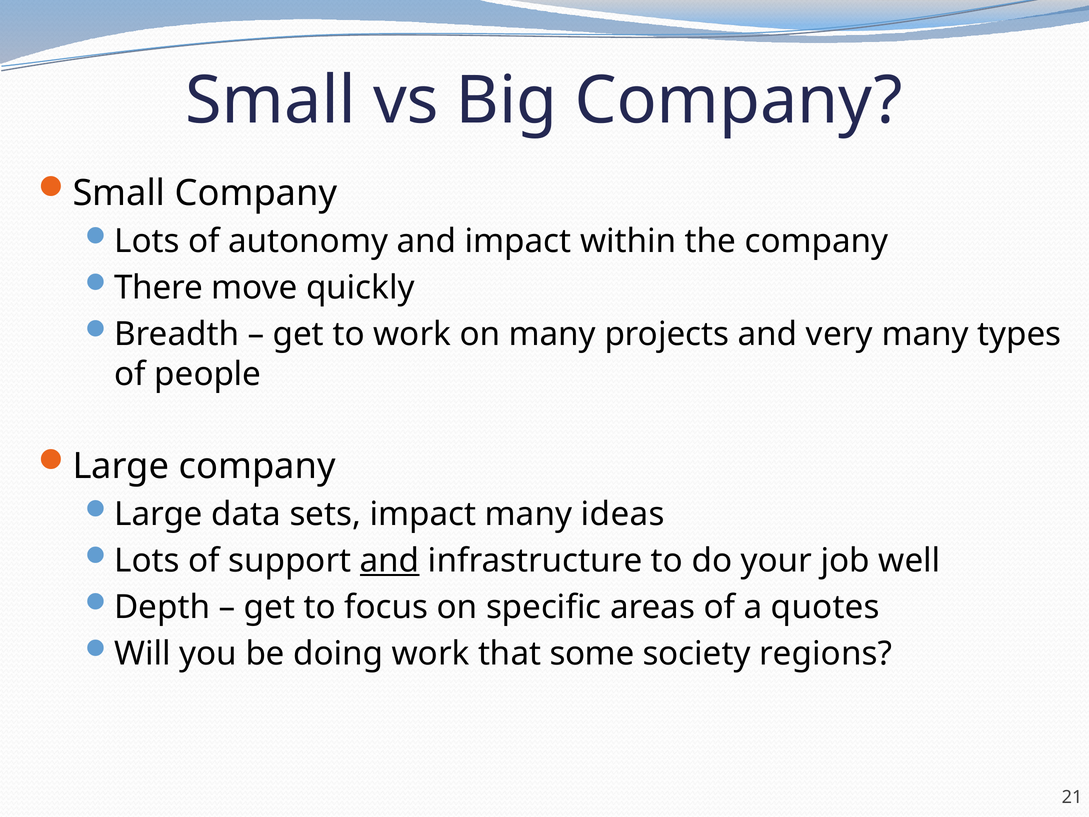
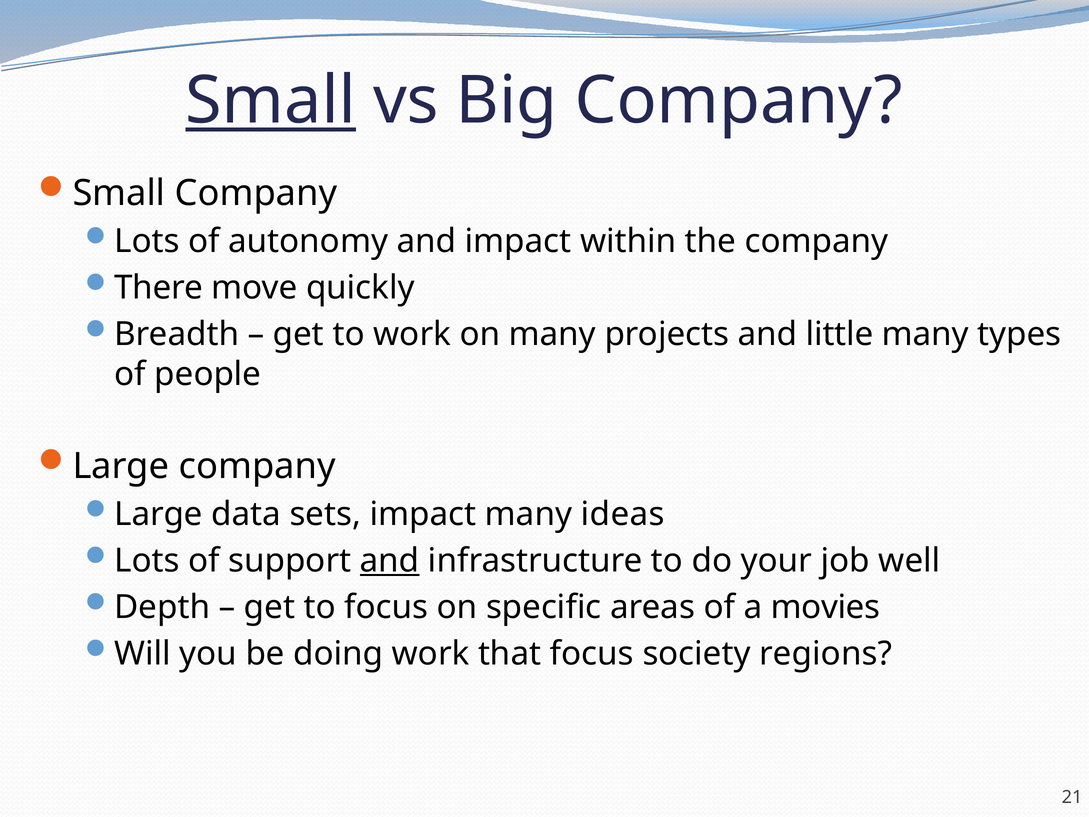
Small underline: none -> present (271, 101)
very: very -> little (840, 334)
quotes: quotes -> movies (825, 607)
that some: some -> focus (592, 654)
